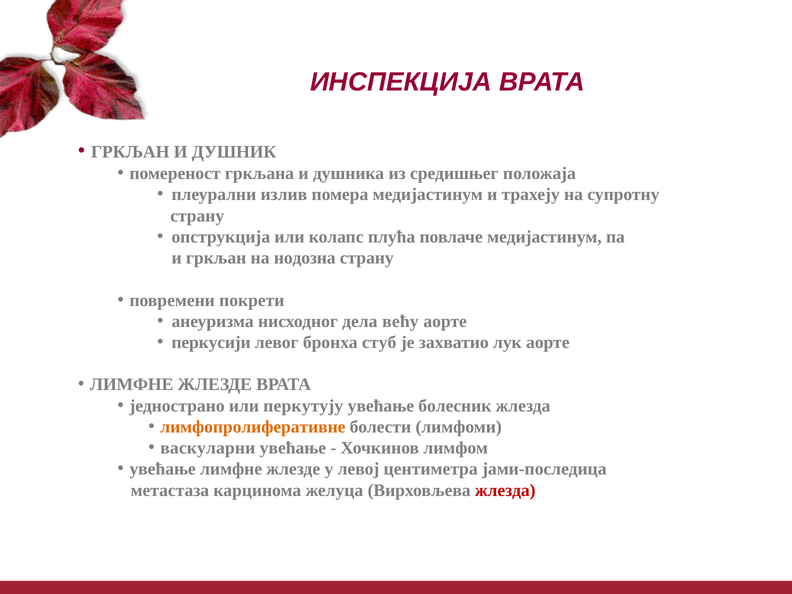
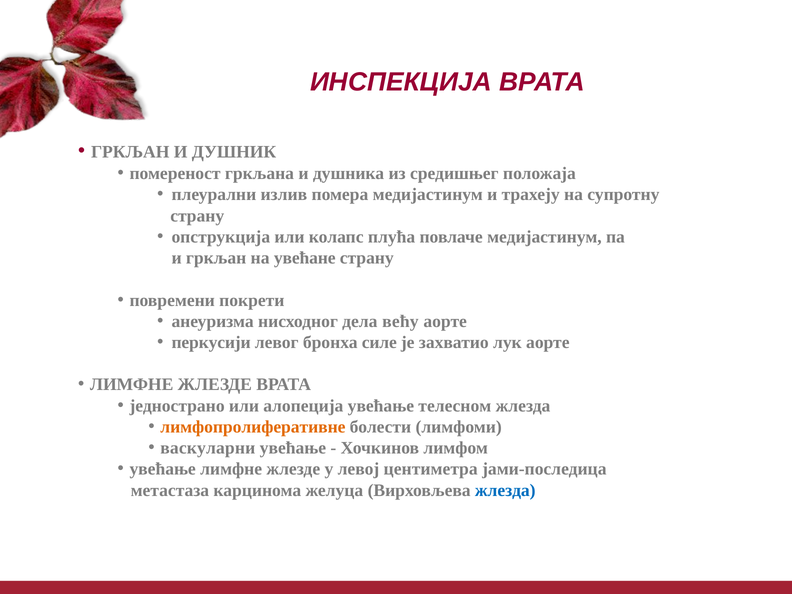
нодозна: нодозна -> увећане (305, 258)
стуб: стуб -> силе (379, 342)
перкутују: перкутују -> aлопеција (303, 406)
болесник: болесник -> телесном (455, 406)
жлезда colour: red -> blue (505, 490)
